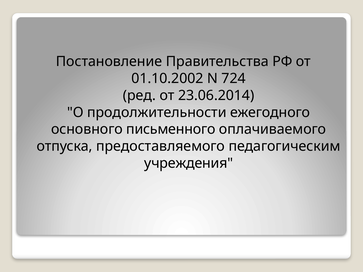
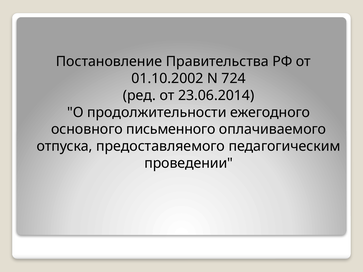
учреждения: учреждения -> проведении (189, 163)
